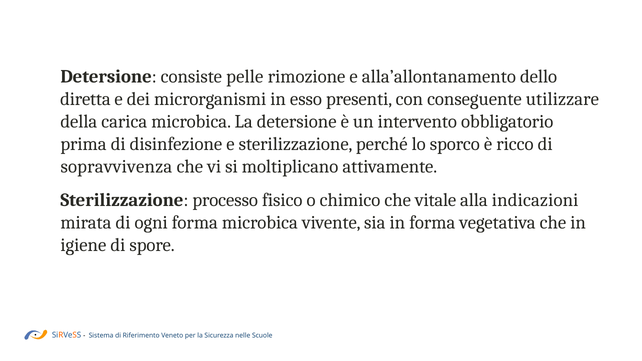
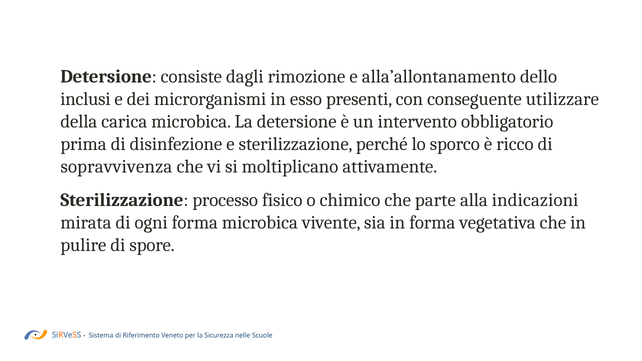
pelle: pelle -> dagli (245, 77)
diretta: diretta -> inclusi (85, 99)
vitale: vitale -> parte (435, 200)
igiene: igiene -> pulire (83, 245)
